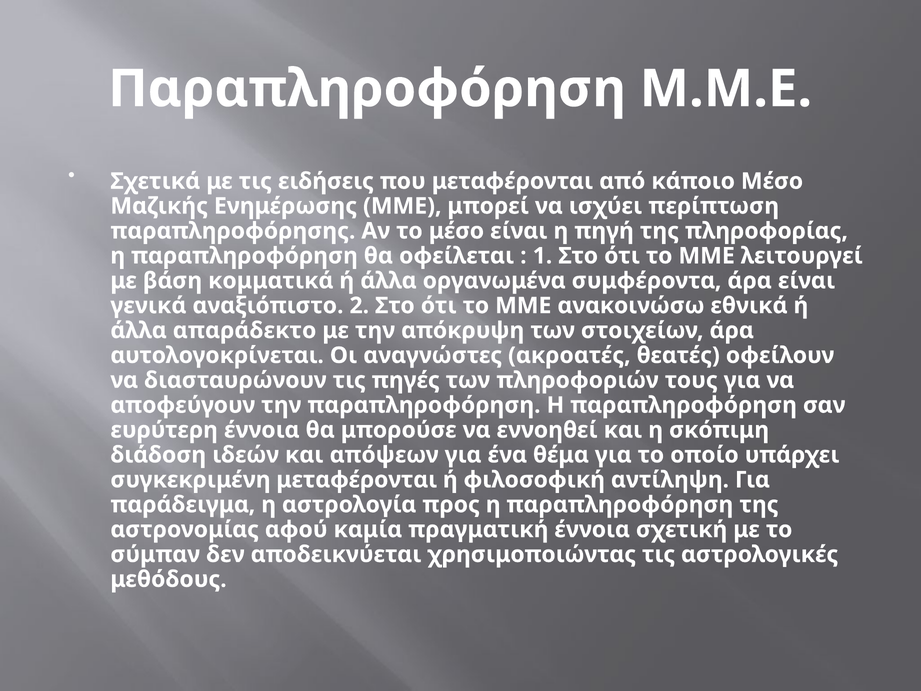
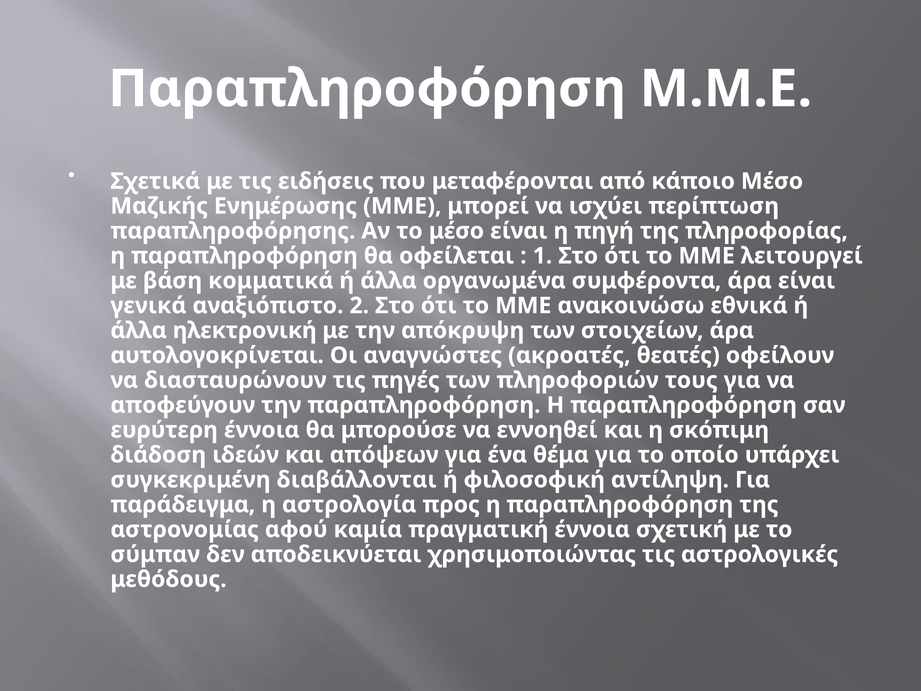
απαράδεκτο: απαράδεκτο -> ηλεκτρονική (245, 330)
συγκεκριμένη μεταφέρονται: μεταφέρονται -> διαβάλλονται (357, 480)
